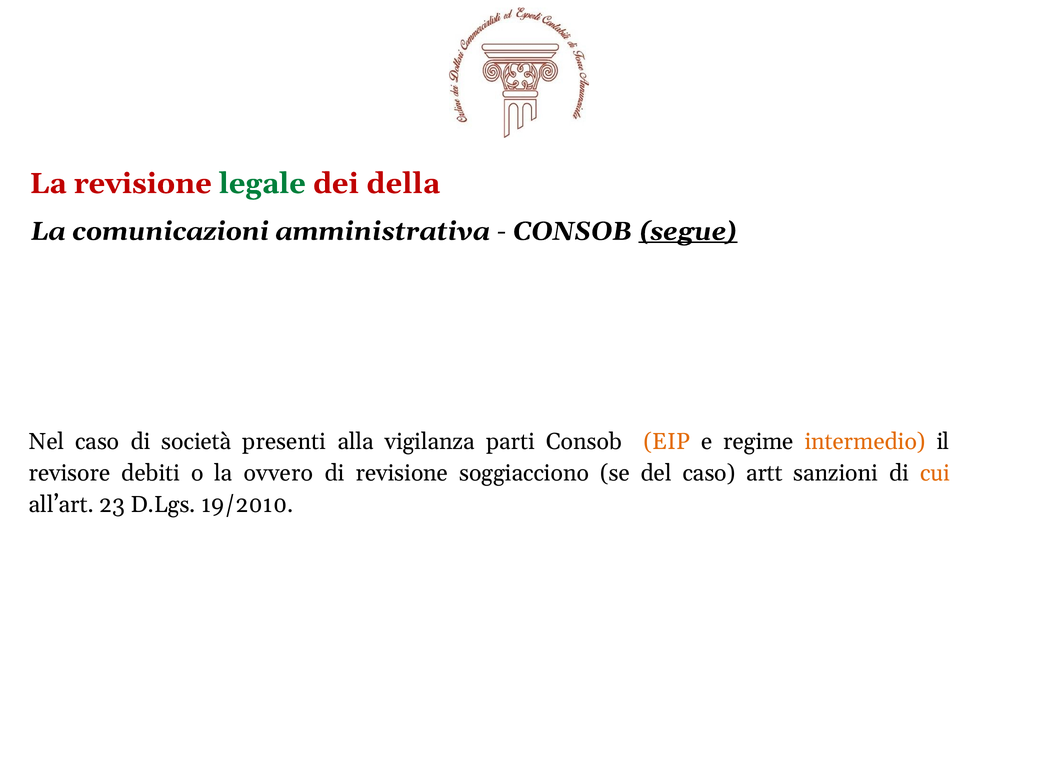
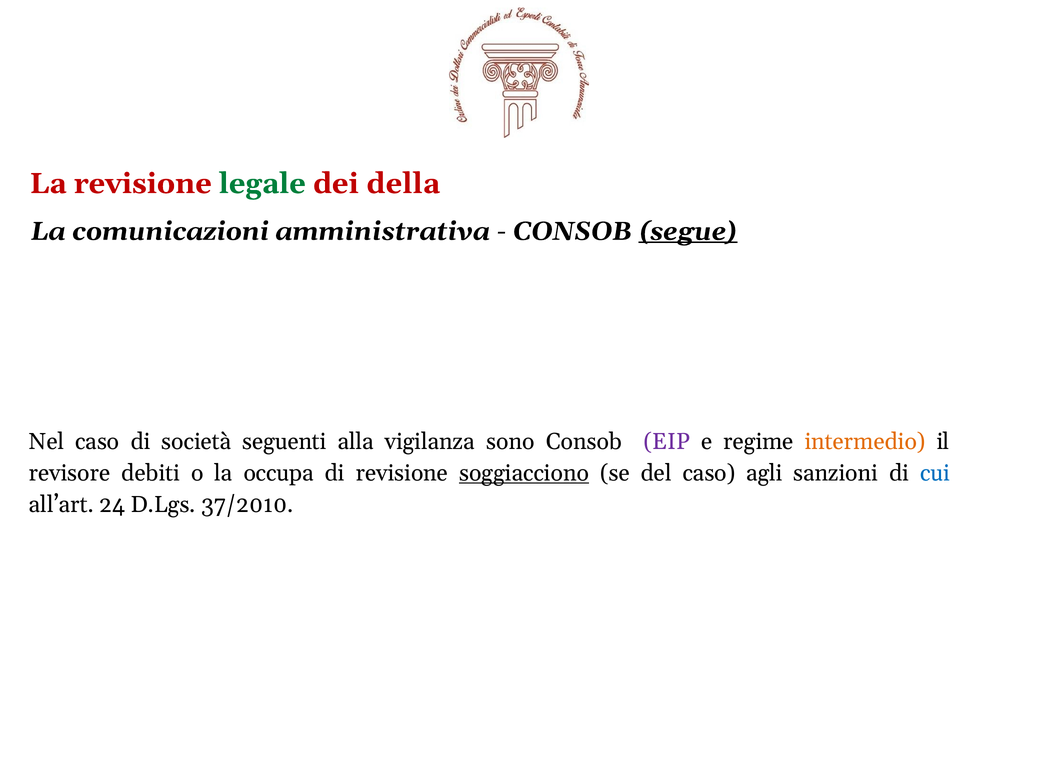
presenti: presenti -> seguenti (284, 441)
parti: parti -> sono (510, 441)
EIP colour: orange -> purple (667, 441)
ovvero: ovvero -> occupa (279, 473)
soggiacciono underline: none -> present (524, 473)
artt: artt -> agli (764, 473)
cui colour: orange -> blue (935, 473)
23: 23 -> 24 (112, 504)
19/2010: 19/2010 -> 37/2010 (248, 504)
